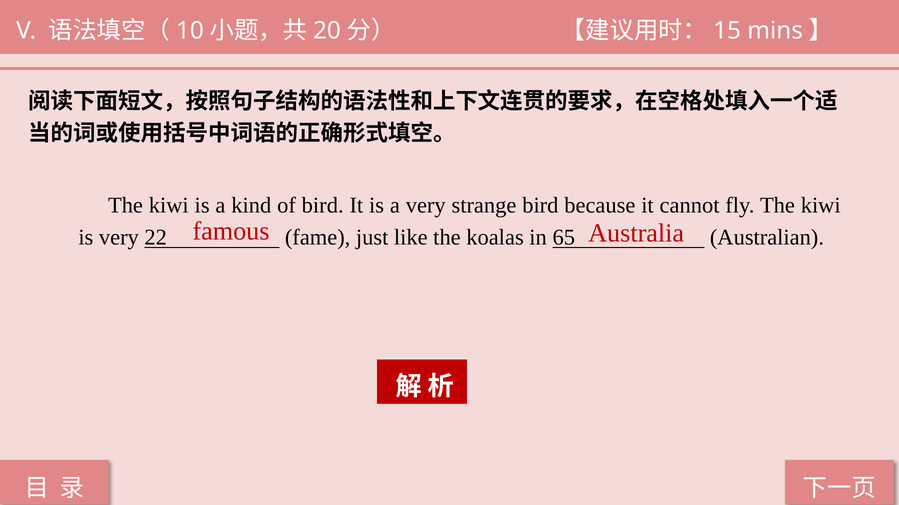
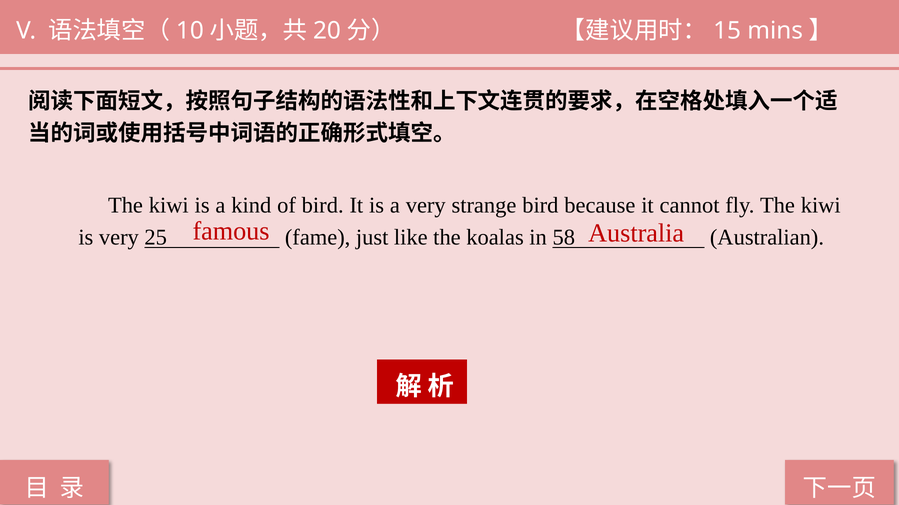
22: 22 -> 25 (156, 238)
65: 65 -> 58 (564, 238)
